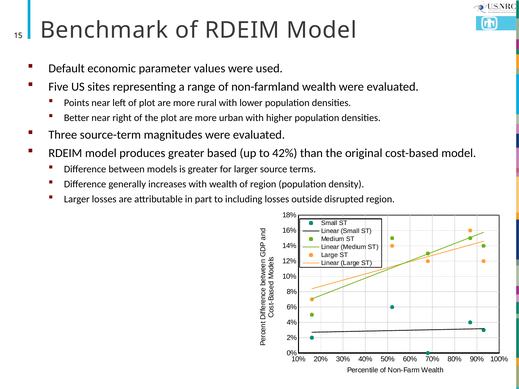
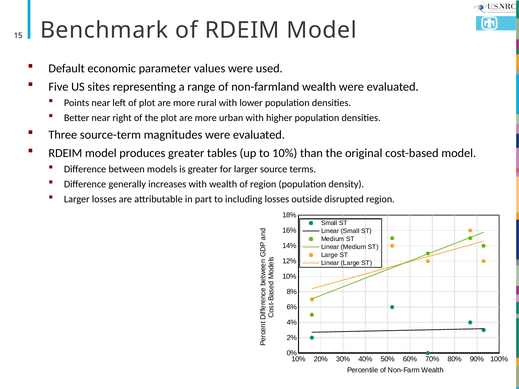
based: based -> tables (222, 153)
to 42%: 42% -> 10% (285, 153)
